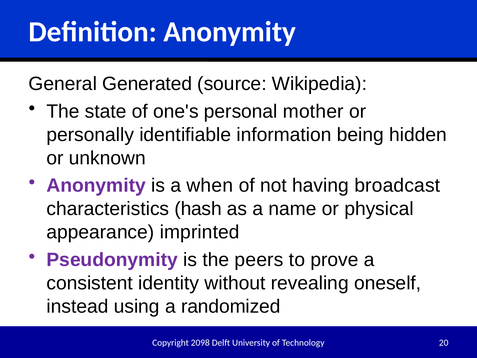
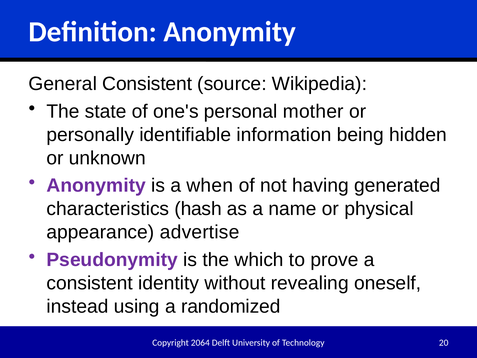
General Generated: Generated -> Consistent (147, 84)
broadcast: broadcast -> generated (397, 185)
imprinted: imprinted -> advertise (200, 232)
peers: peers -> which (259, 260)
2098: 2098 -> 2064 (200, 343)
